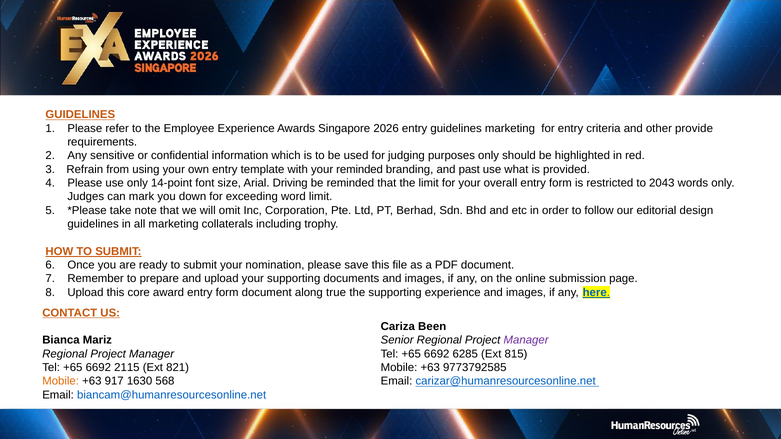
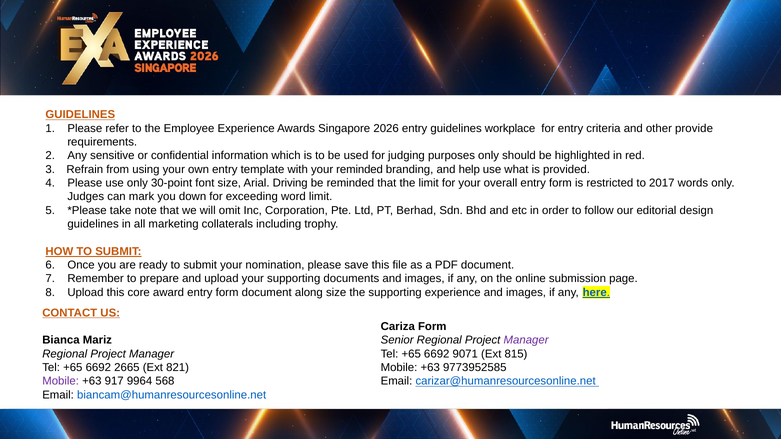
guidelines marketing: marketing -> workplace (510, 128)
past: past -> help (469, 170)
14-point: 14-point -> 30-point (172, 183)
2043: 2043 -> 2017 (662, 183)
along true: true -> size (336, 293)
Cariza Been: Been -> Form (432, 327)
6285: 6285 -> 9071 (465, 354)
2115: 2115 -> 2665 (127, 368)
9773792585: 9773792585 -> 9773952585 (475, 368)
Mobile colour: orange -> purple (61, 381)
1630: 1630 -> 9964 (140, 381)
